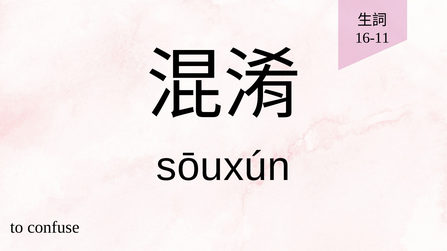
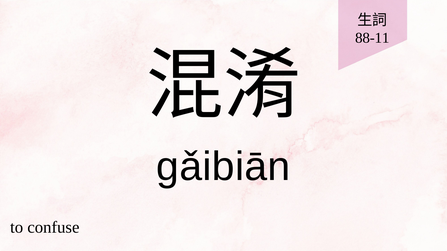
16-11: 16-11 -> 88-11 (372, 38)
sōuxún: sōuxún -> gǎibiān (223, 167)
